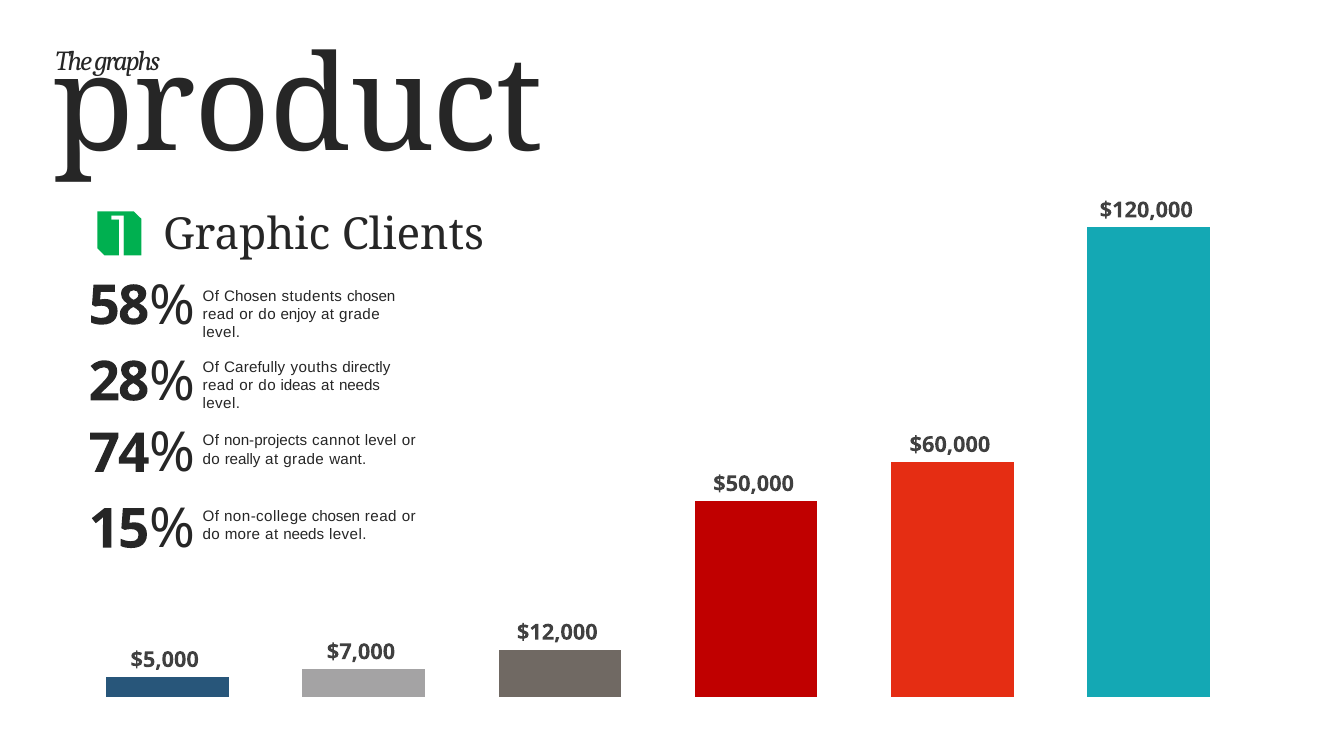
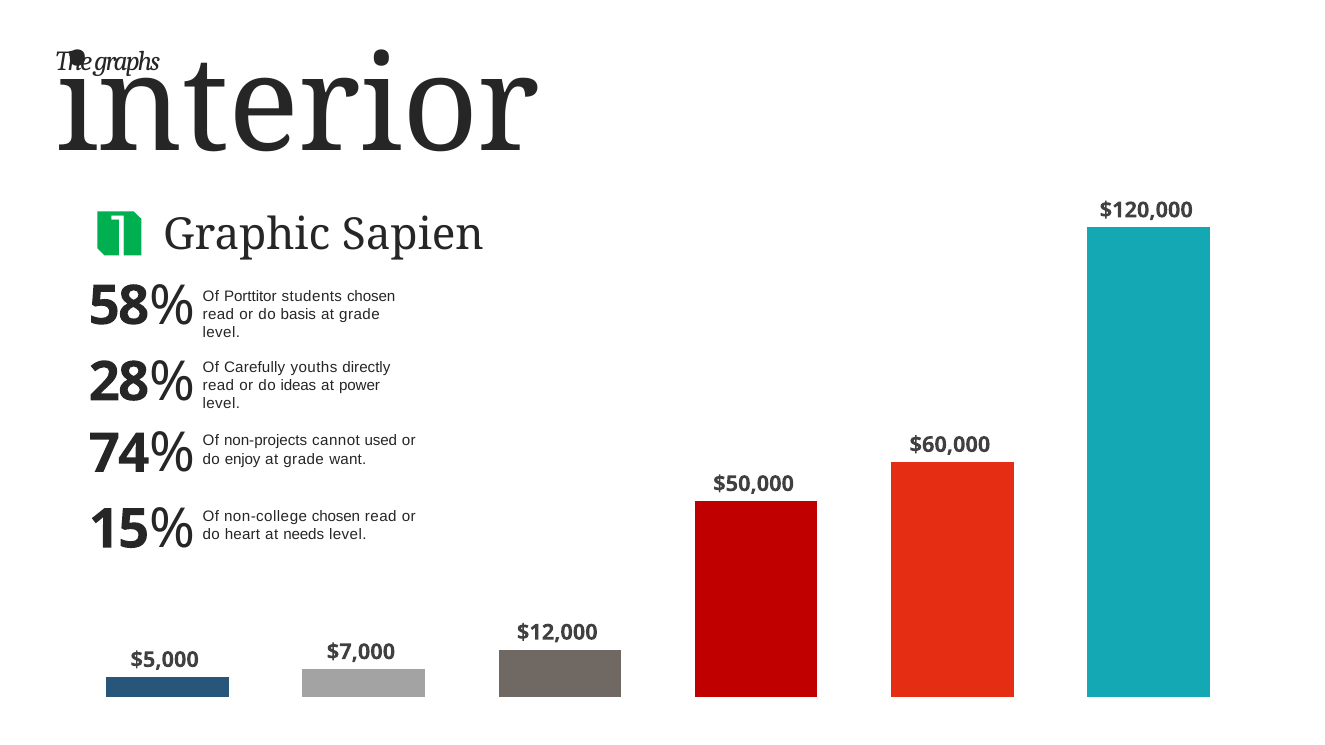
product: product -> interior (298, 107)
Clients: Clients -> Sapien (413, 235)
Chosen: Chosen -> Porttitor (250, 296)
enjoy: enjoy -> basis (298, 315)
needs: needs -> power (360, 386)
cannot level: level -> used (381, 441)
really: really -> enjoy (243, 459)
more: more -> heart (242, 535)
